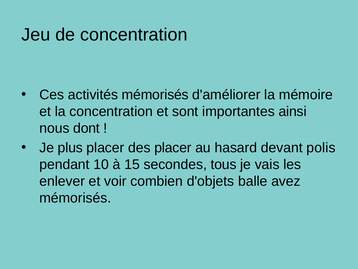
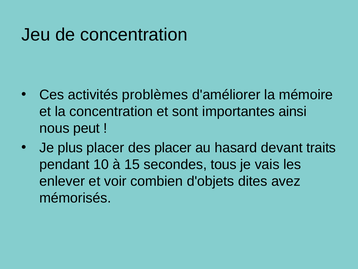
activités mémorisés: mémorisés -> problèmes (155, 95)
dont: dont -> peut (87, 128)
polis: polis -> traits (321, 148)
balle: balle -> dites (253, 181)
